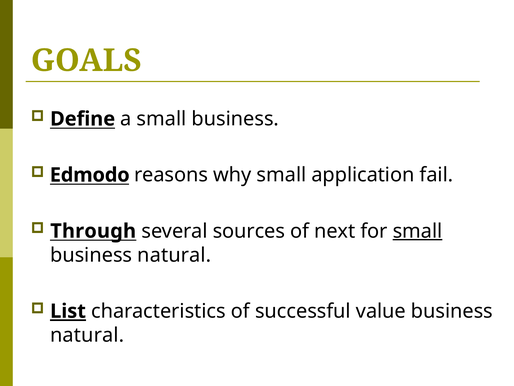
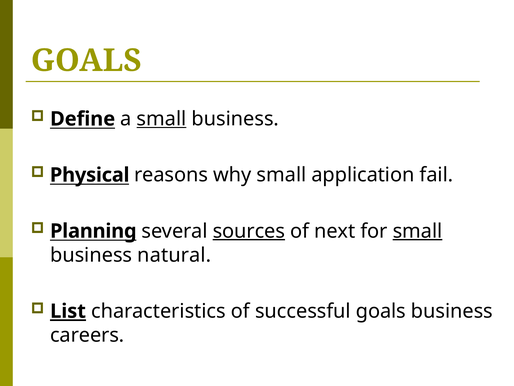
small underline: none -> present (162, 119)
Edmodo: Edmodo -> Physical (90, 175)
Through: Through -> Planning (93, 231)
sources underline: none -> present (249, 231)
successful value: value -> goals (381, 311)
natural: natural -> careers (87, 335)
